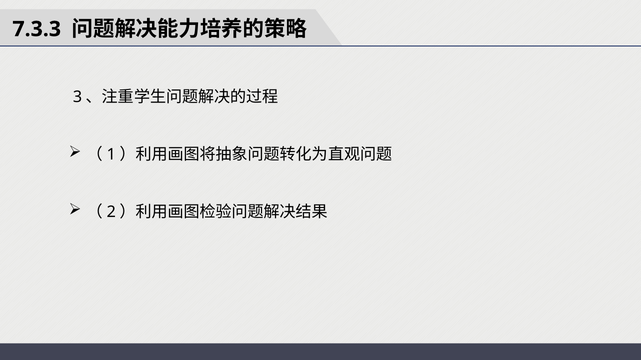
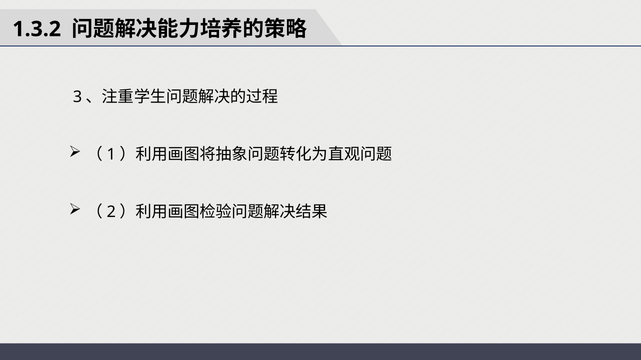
7.3.3: 7.3.3 -> 1.3.2 (37, 29)
